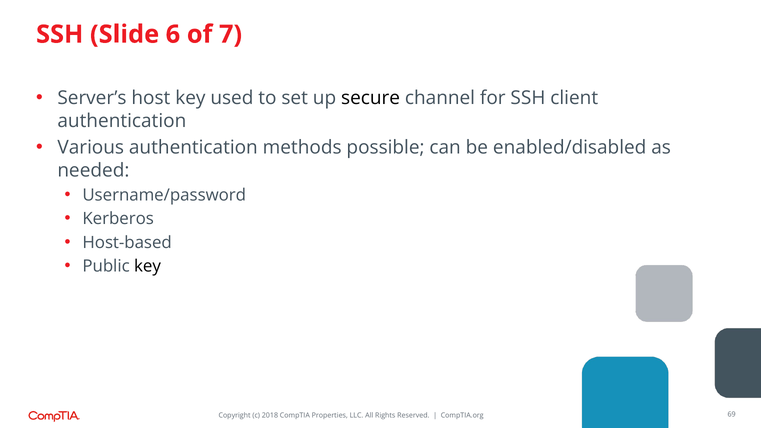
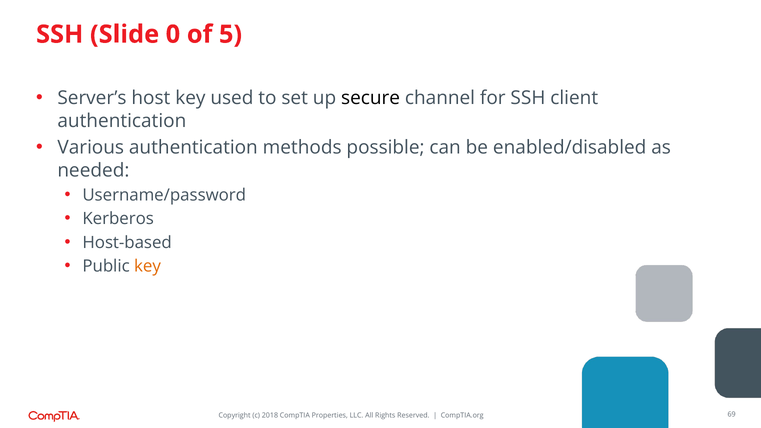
6: 6 -> 0 (173, 34)
7: 7 -> 5 (230, 34)
key colour: black -> orange (147, 266)
